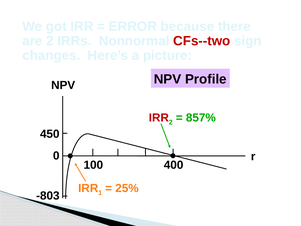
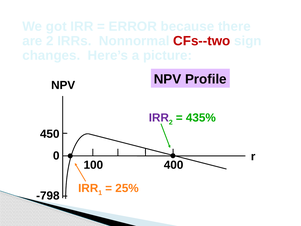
IRR colour: red -> purple (159, 118)
857%: 857% -> 435% (201, 118)
-803: -803 -> -798 (48, 196)
